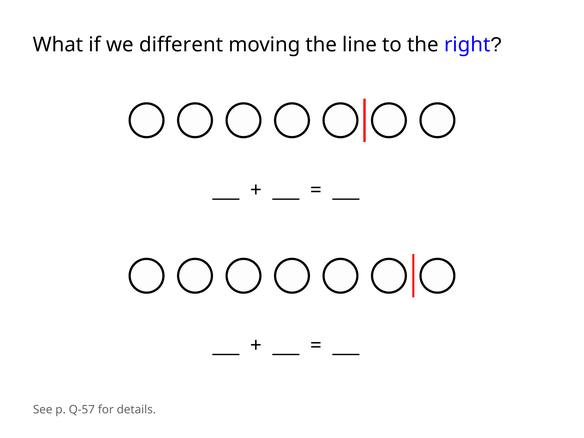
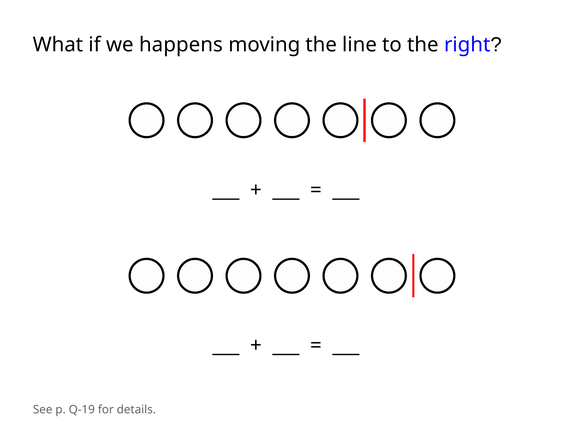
different: different -> happens (181, 45)
Q-57: Q-57 -> Q-19 (82, 410)
